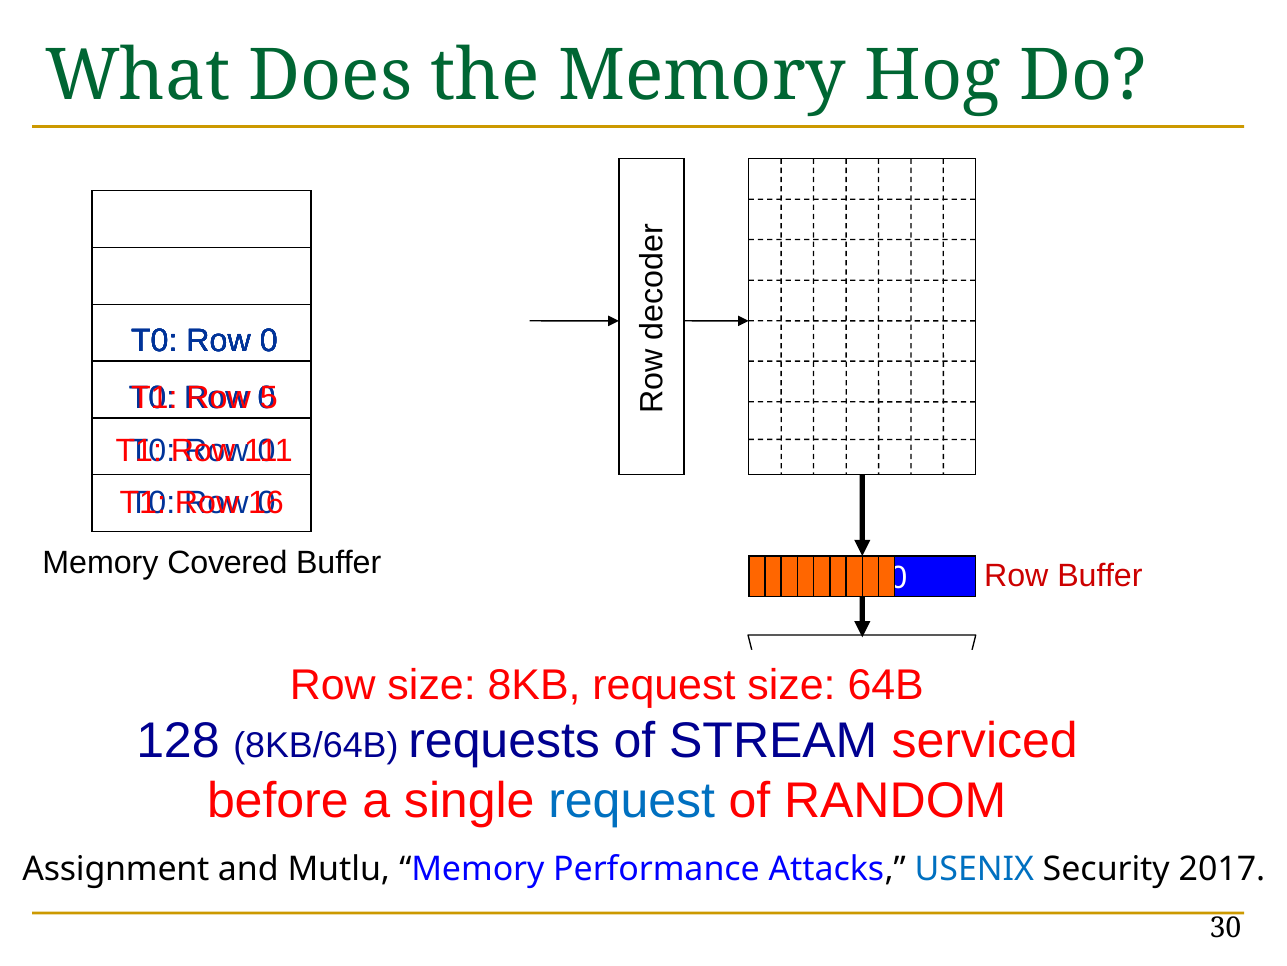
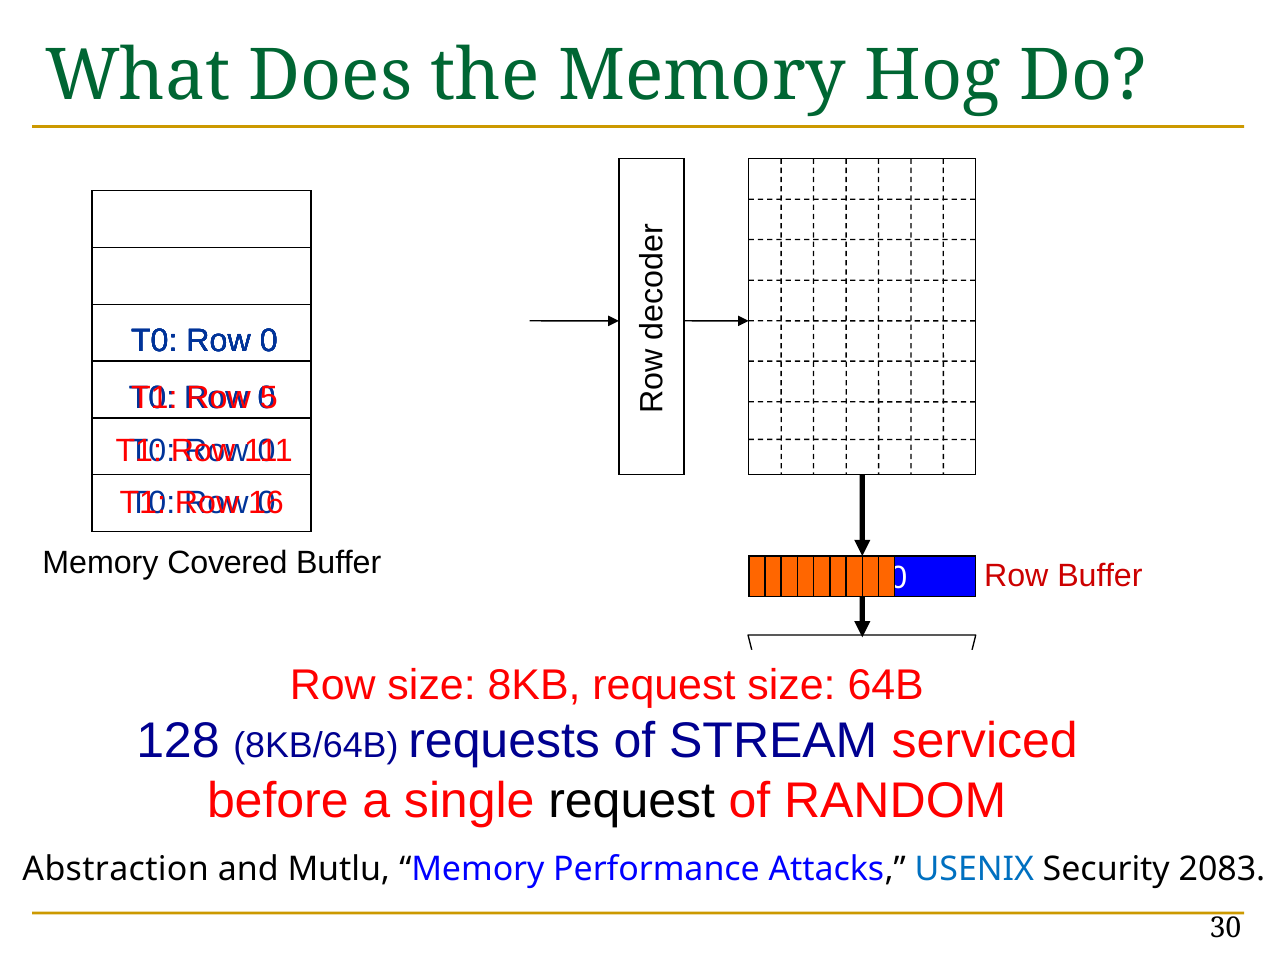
request colour: blue -> black (632, 801)
Assignment: Assignment -> Abstraction (116, 869)
2017: 2017 -> 2083 (1222, 869)
